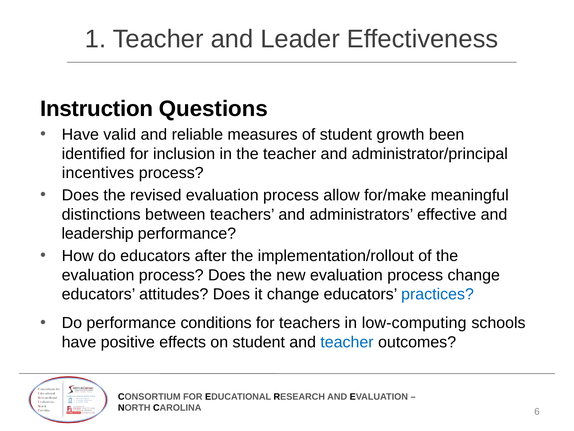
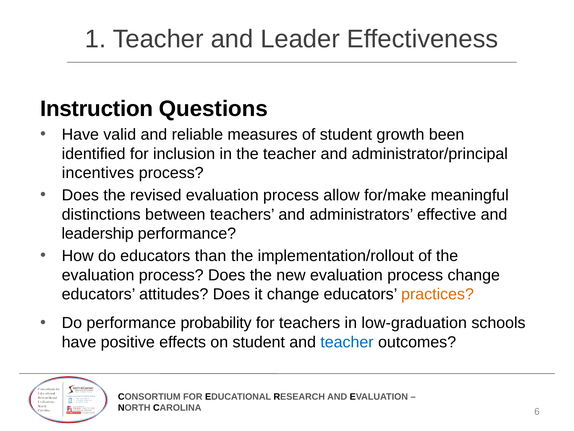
after: after -> than (211, 256)
practices colour: blue -> orange (438, 294)
conditions: conditions -> probability (216, 323)
low-computing: low-computing -> low-graduation (414, 323)
